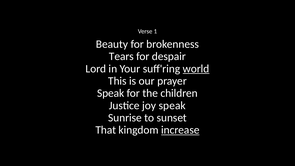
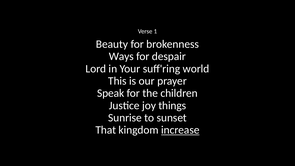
Tears: Tears -> Ways (121, 56)
world underline: present -> none (196, 69)
joy speak: speak -> things (172, 105)
